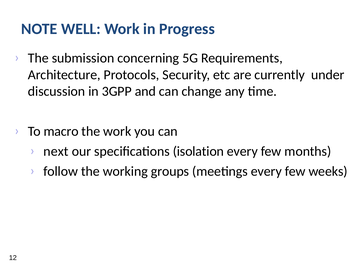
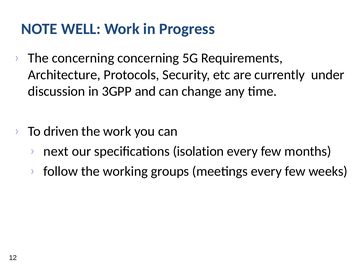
The submission: submission -> concerning (83, 58)
macro: macro -> driven (61, 131)
